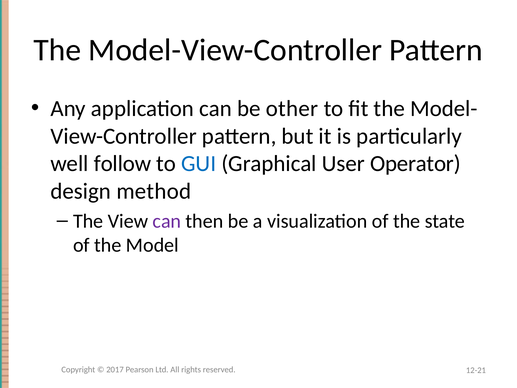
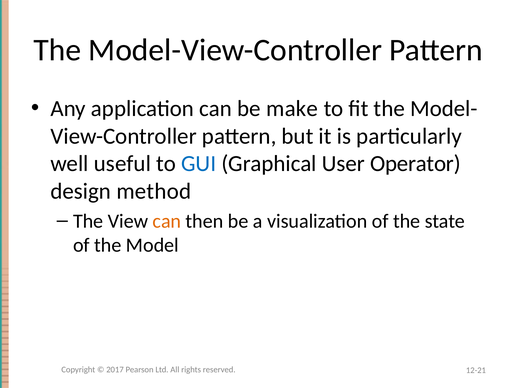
other: other -> make (292, 108)
follow: follow -> useful (122, 164)
can colour: purple -> orange (167, 221)
